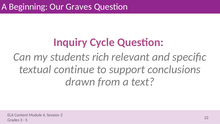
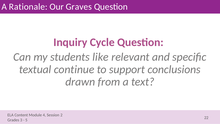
Beginning: Beginning -> Rationale (28, 7)
rich: rich -> like (100, 57)
